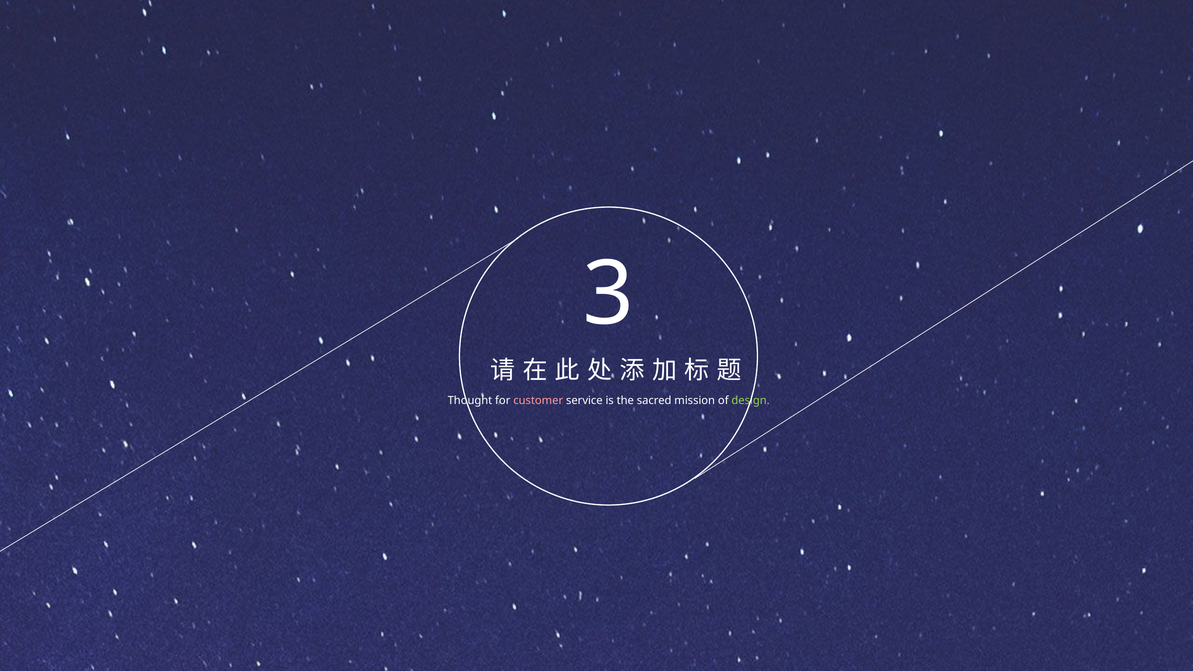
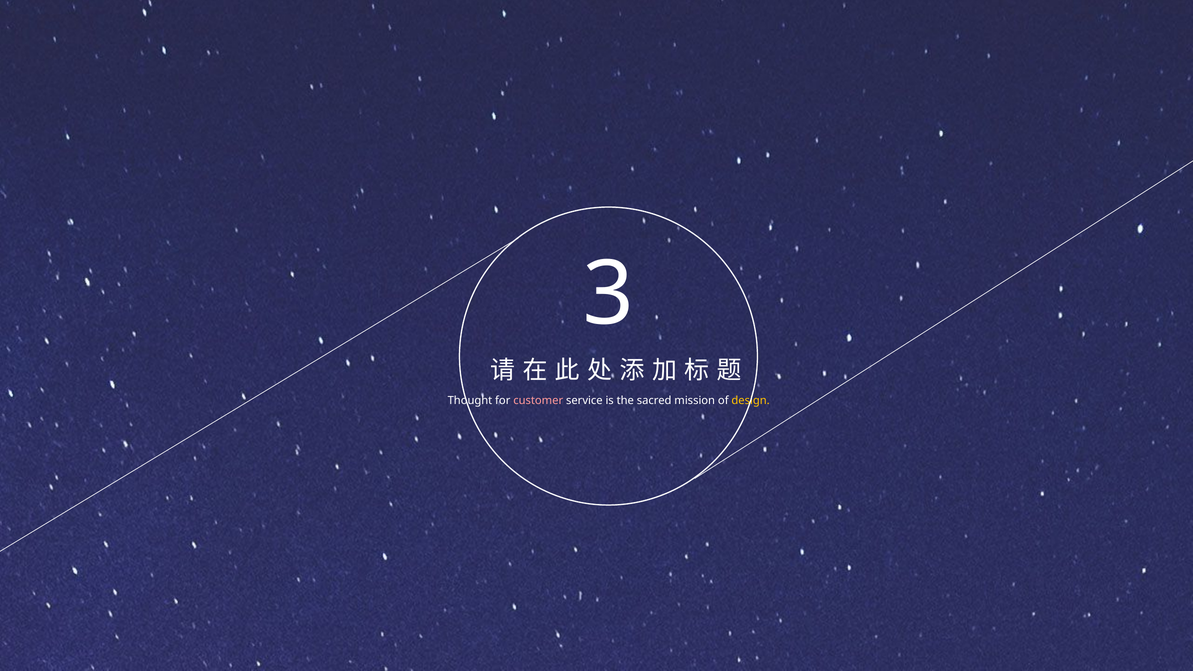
design colour: light green -> yellow (751, 401)
